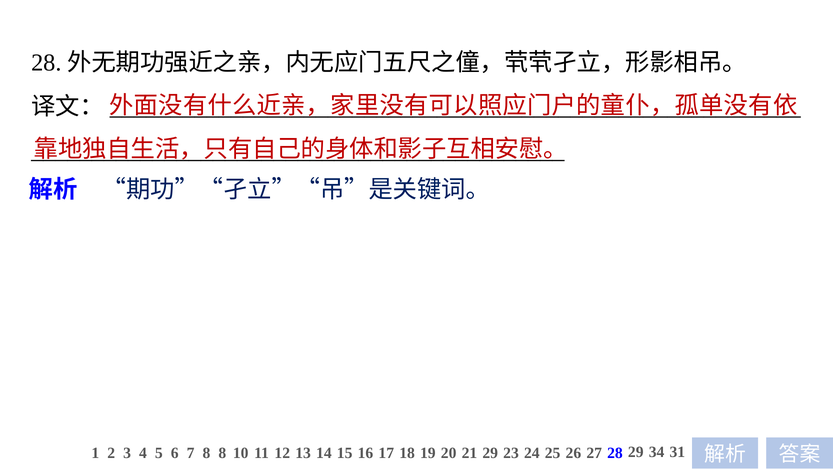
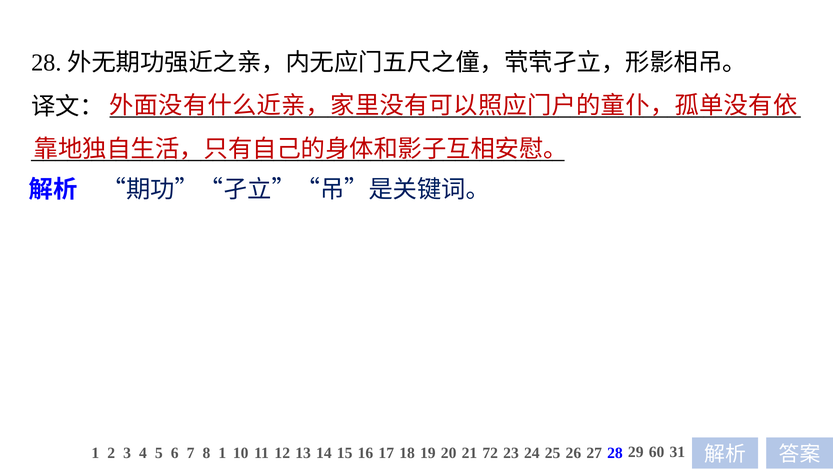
8 8: 8 -> 1 (222, 453)
21 29: 29 -> 72 (490, 453)
34: 34 -> 60 (657, 452)
